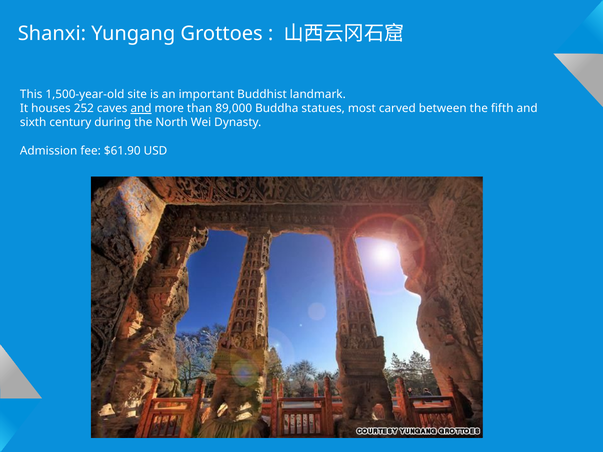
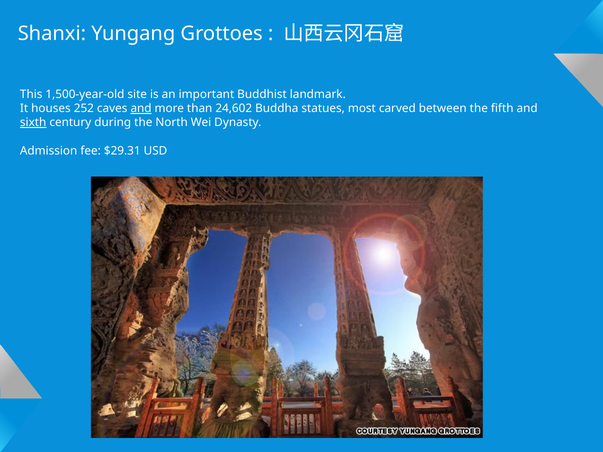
89,000: 89,000 -> 24,602 (234, 109)
sixth underline: none -> present (33, 123)
$61.90: $61.90 -> $29.31 (122, 151)
